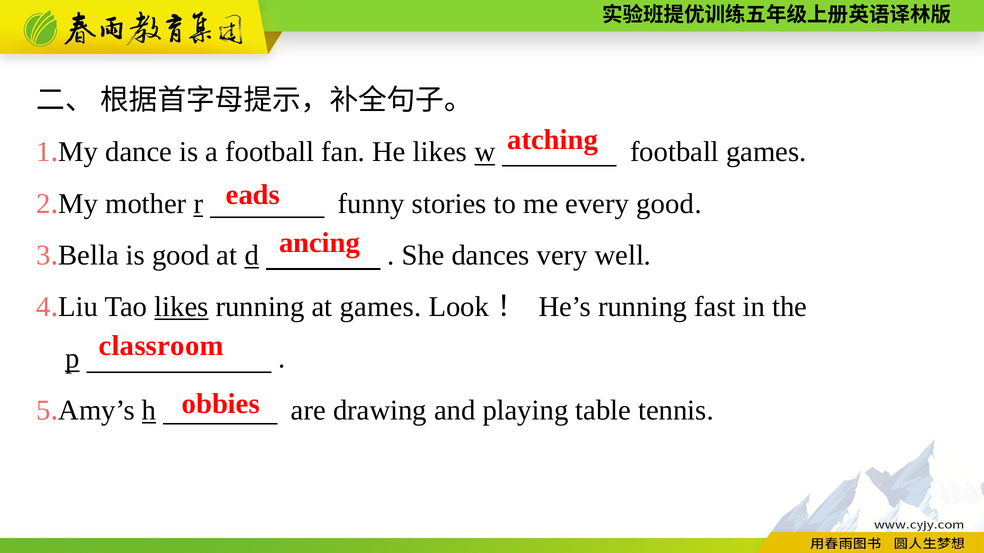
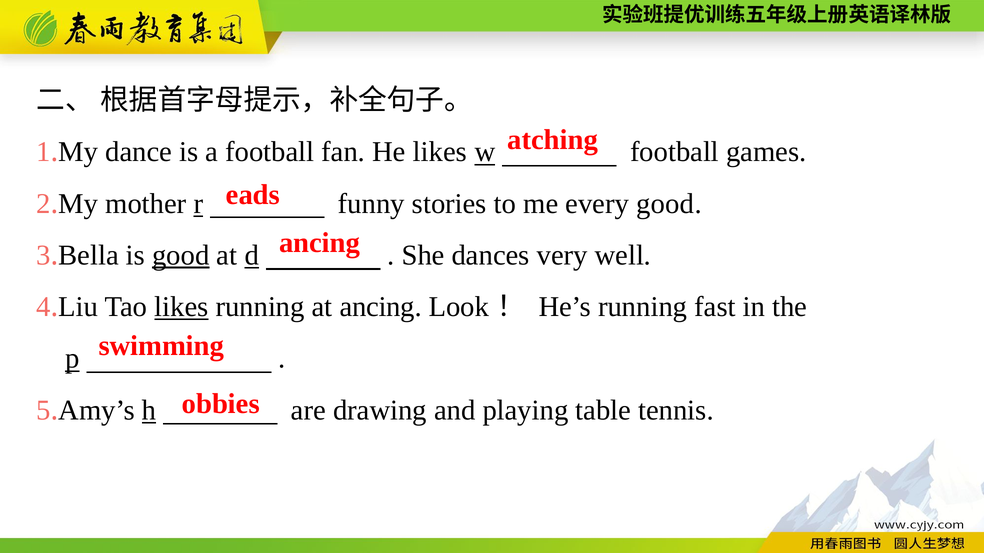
good underline: none -> present (181, 255)
at games: games -> ancing (381, 307)
classroom: classroom -> swimming (161, 346)
